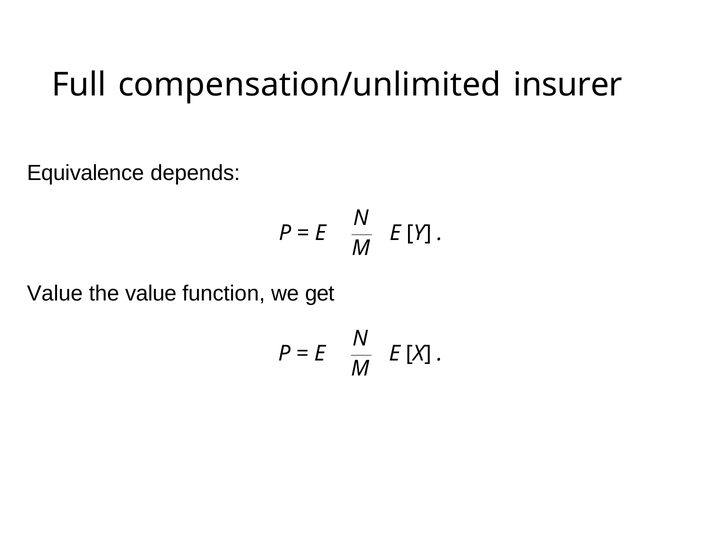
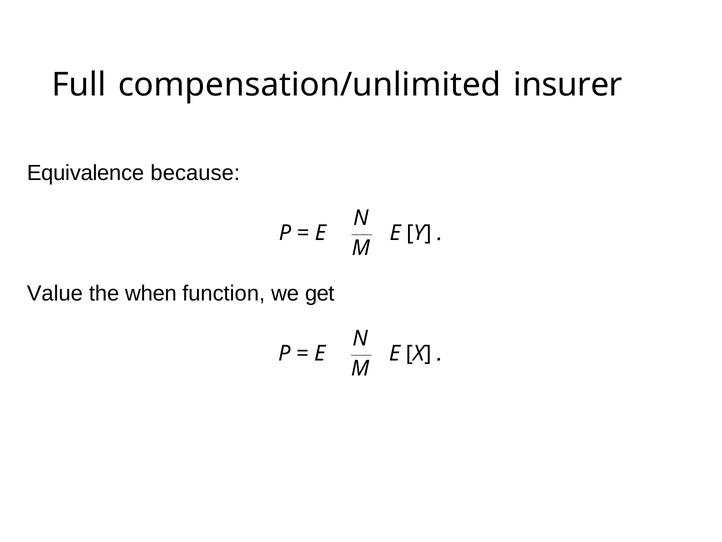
depends: depends -> because (195, 173)
the value: value -> when (151, 293)
